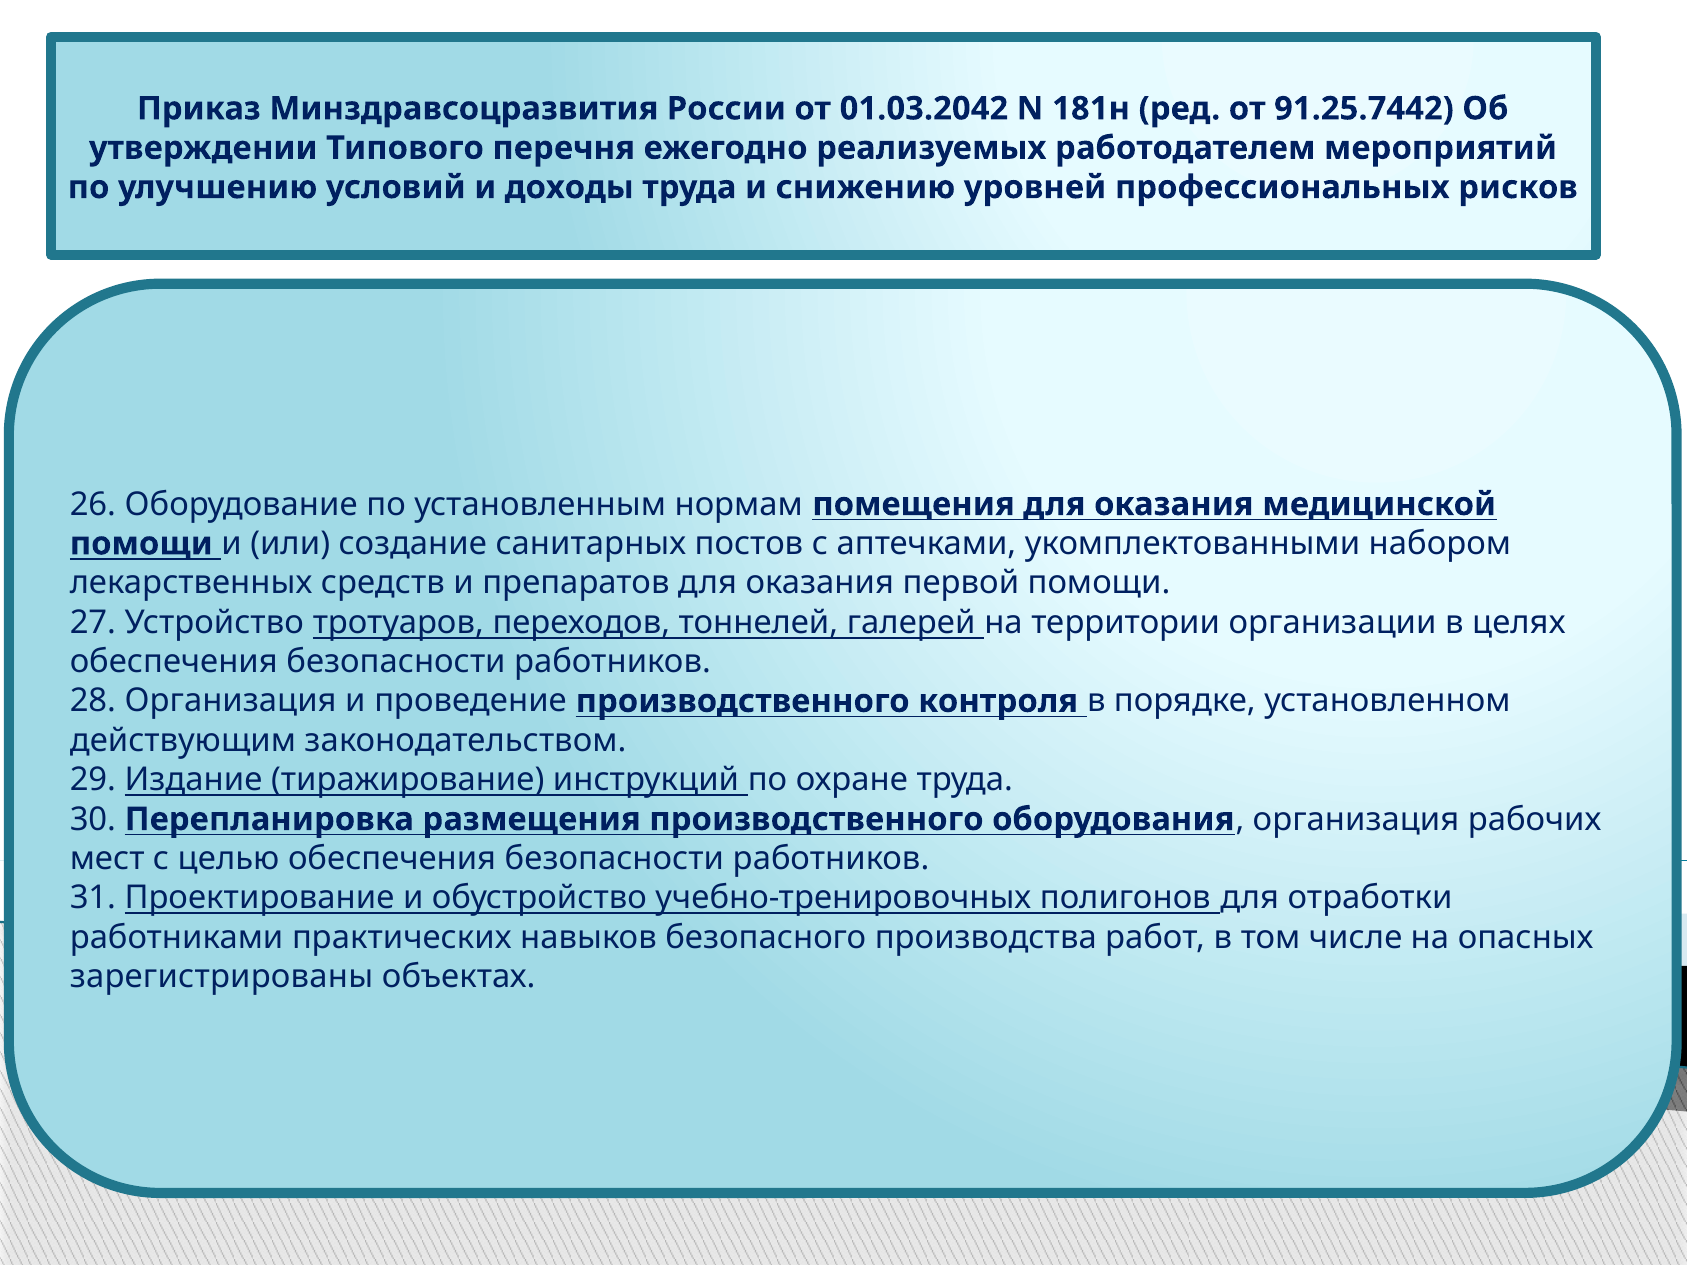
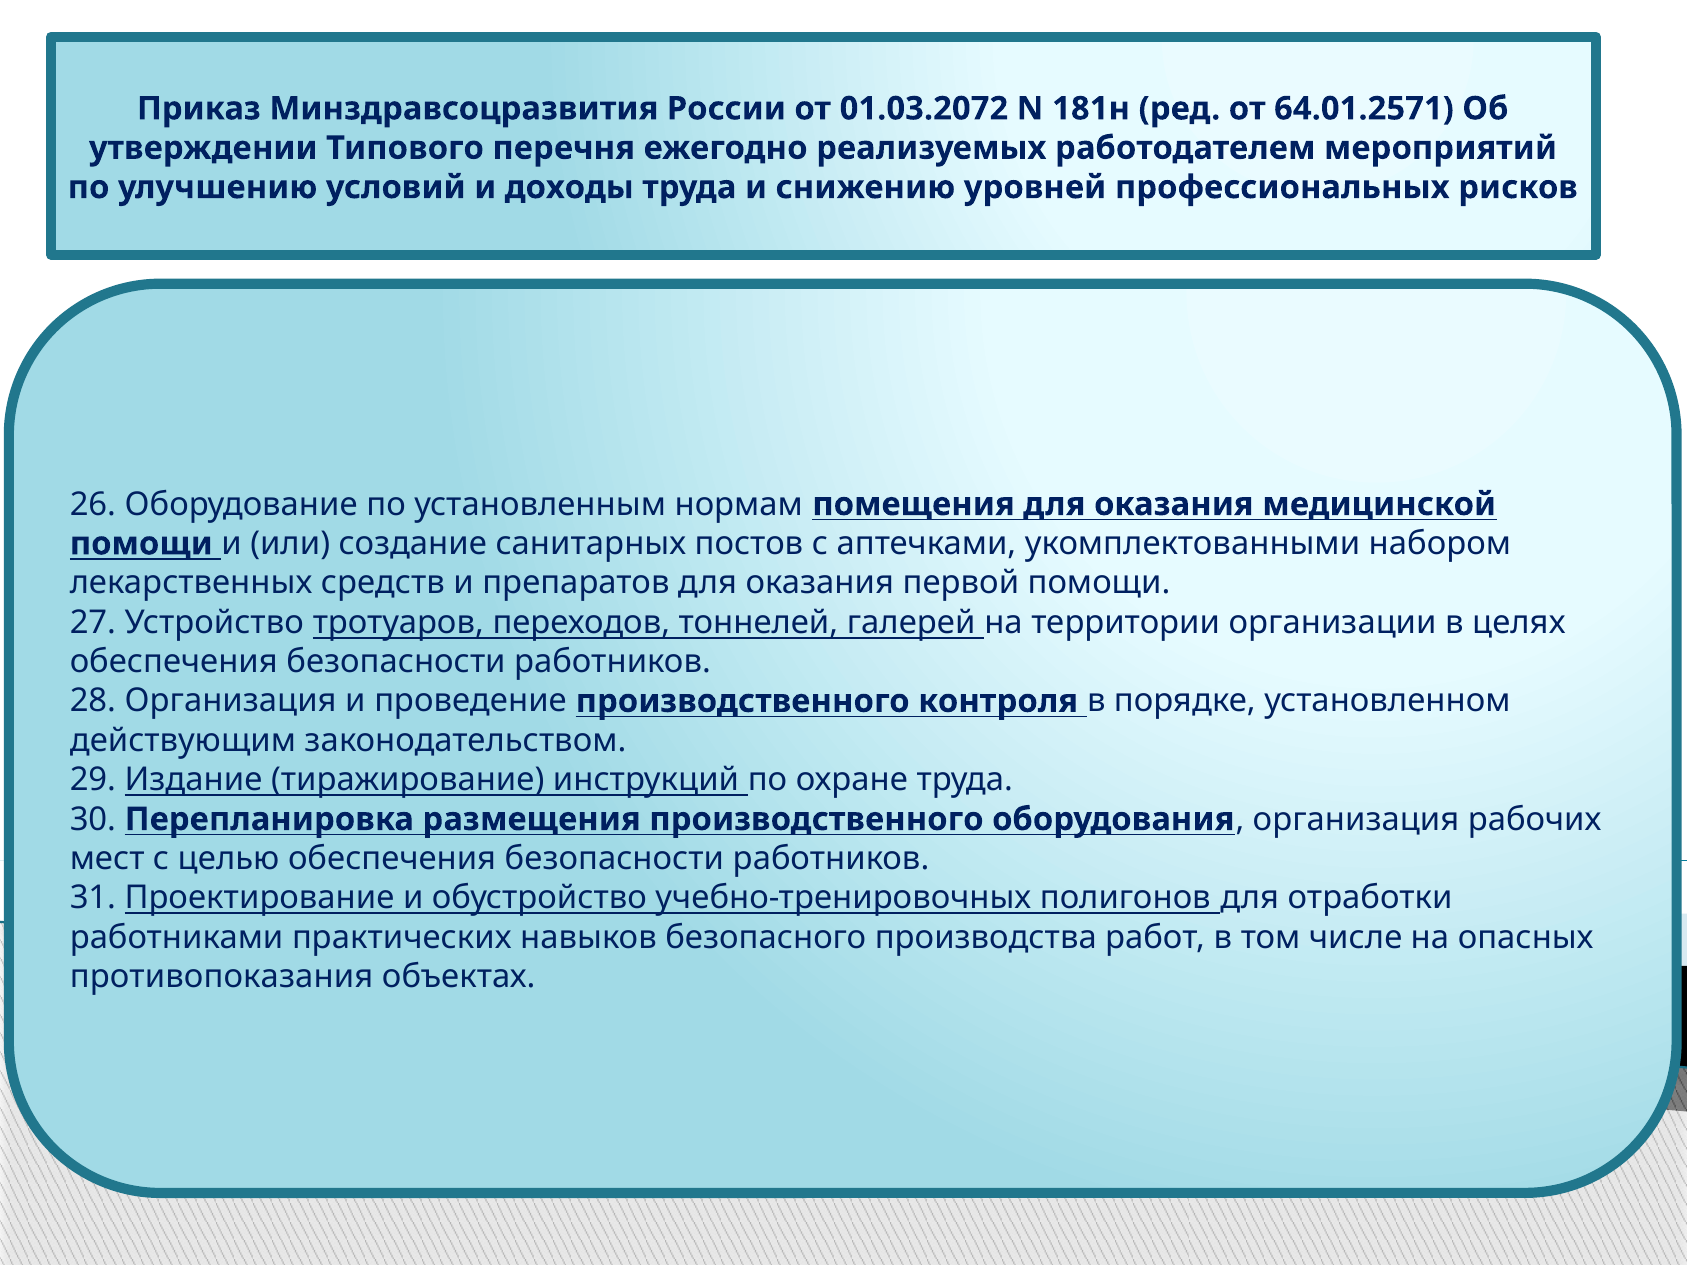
01.03.2042: 01.03.2042 -> 01.03.2072 (924, 109)
91.25.7442: 91.25.7442 -> 64.01.2571 (1364, 109)
зарегистрированы: зарегистрированы -> противопоказания (222, 977)
